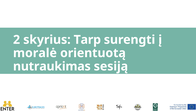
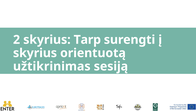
moralė: moralė -> skyrius (35, 53)
nutraukimas: nutraukimas -> užtikrinimas (52, 66)
